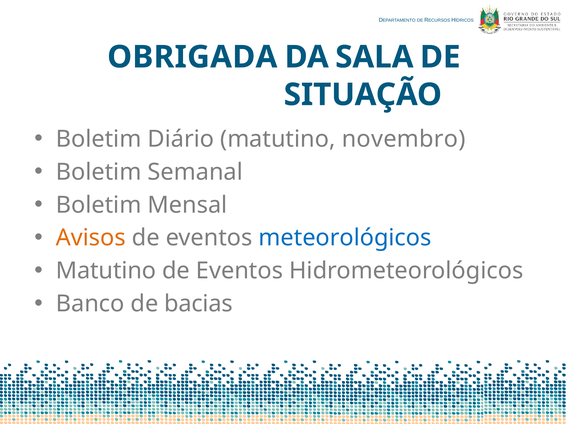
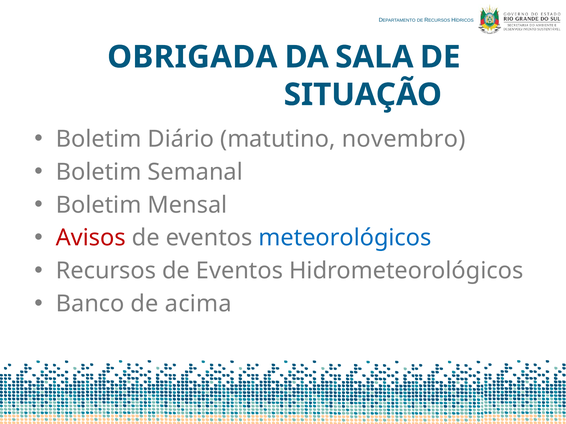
Avisos colour: orange -> red (91, 238)
Matutino: Matutino -> Recursos (106, 271)
bacias: bacias -> acima (198, 304)
